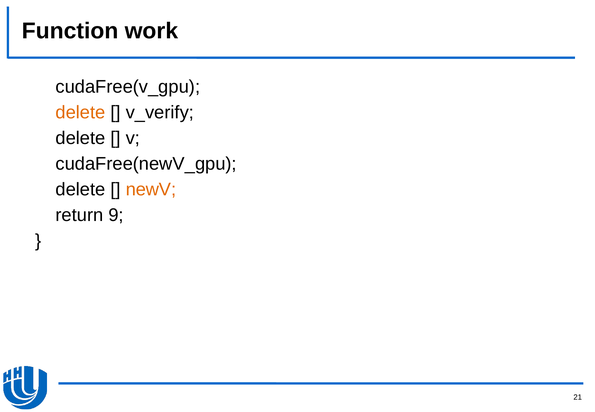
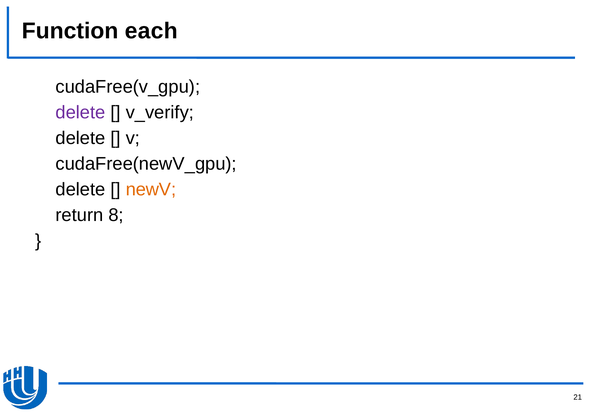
work: work -> each (151, 31)
delete colour: orange -> purple (81, 113)
9: 9 -> 8 (116, 215)
